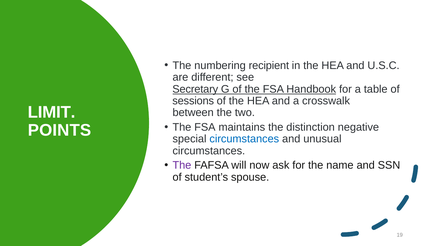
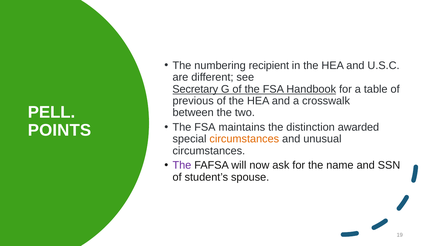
sessions: sessions -> previous (193, 101)
LIMIT: LIMIT -> PELL (51, 112)
negative: negative -> awarded (358, 127)
circumstances colour: blue -> orange (244, 139)
